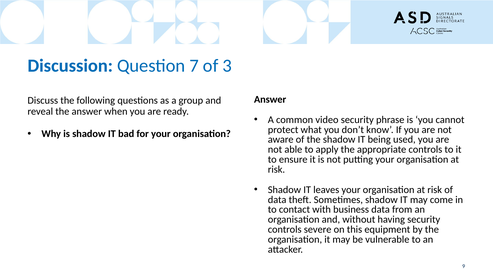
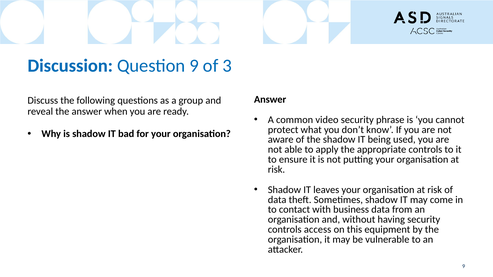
Question 7: 7 -> 9 (194, 66)
severe: severe -> access (318, 230)
